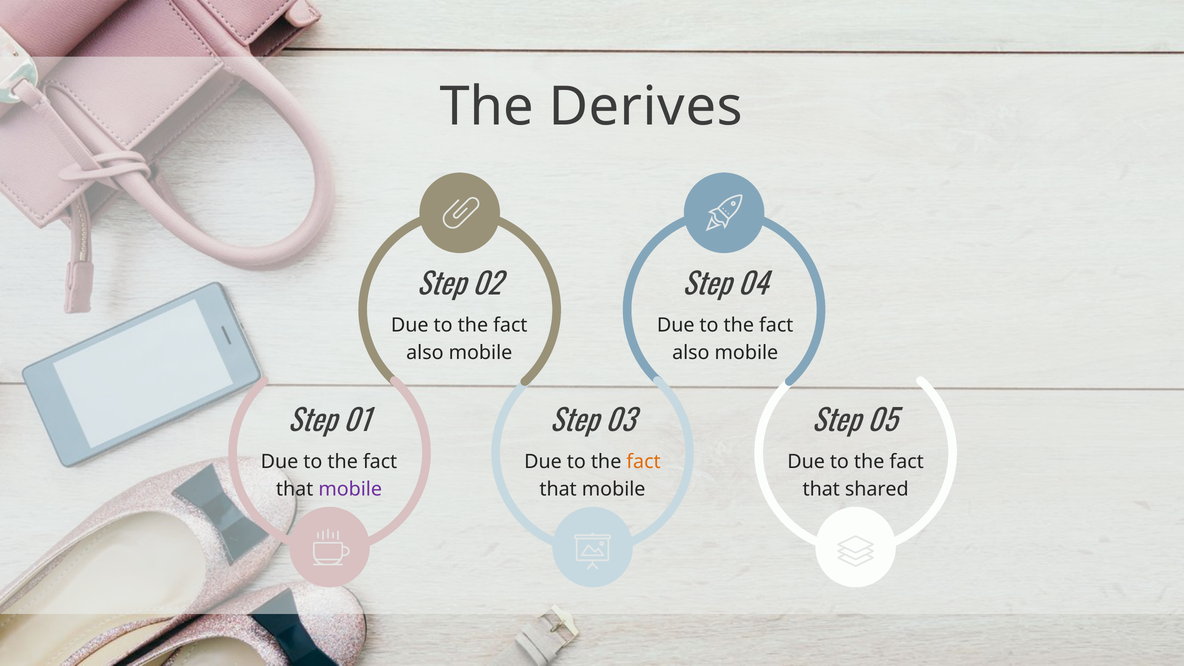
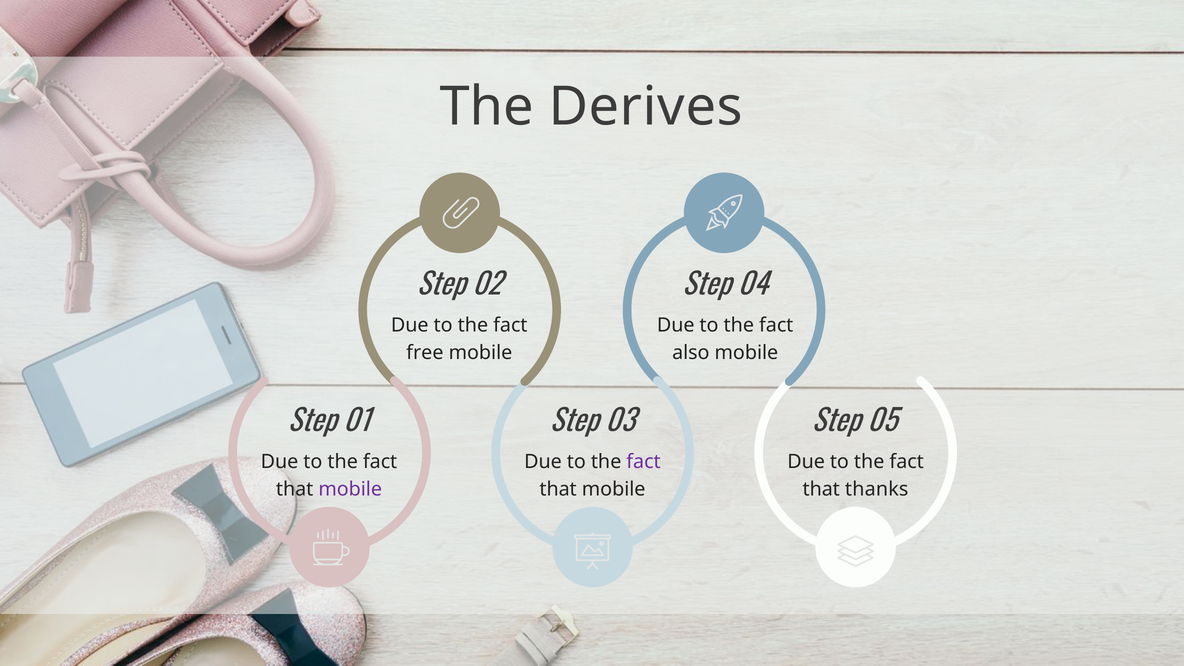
also: also -> free (425, 353)
fact colour: orange -> purple (644, 462)
shared: shared -> thanks (877, 489)
